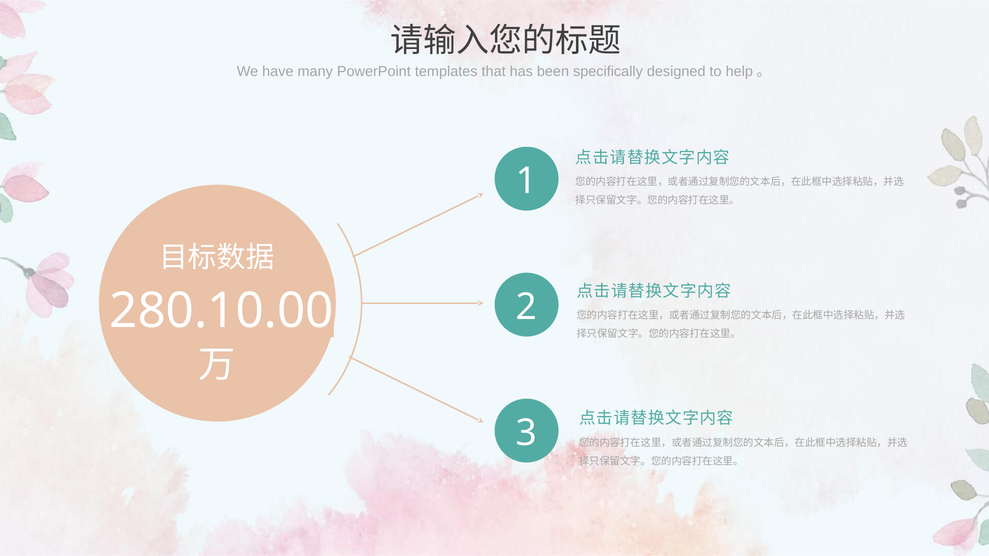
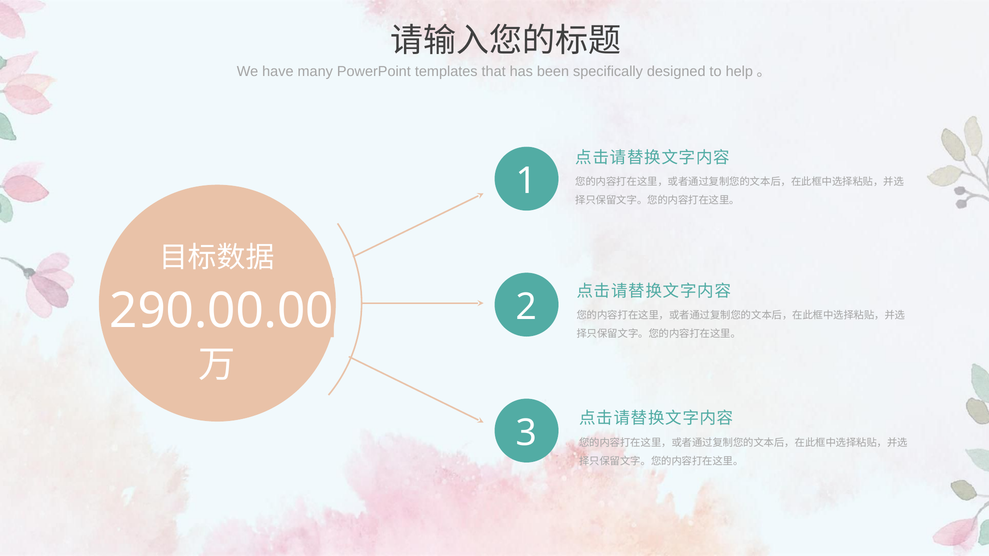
280.10.00: 280.10.00 -> 290.00.00 (221, 311)
